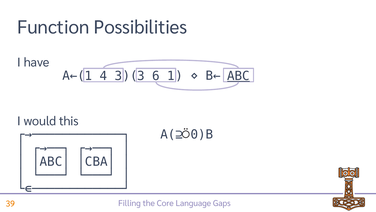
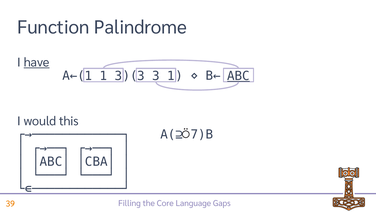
Possibilities: Possibilities -> Palindrome (140, 27)
have underline: none -> present (37, 62)
1 4: 4 -> 1 (103, 76)
3 3 6: 6 -> 3 (156, 76)
0)B: 0)B -> 7)B (202, 134)
